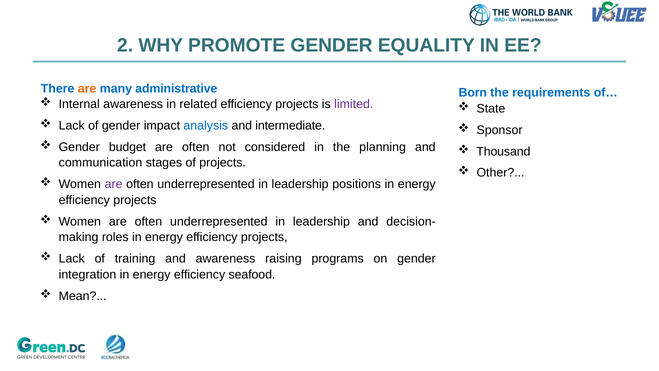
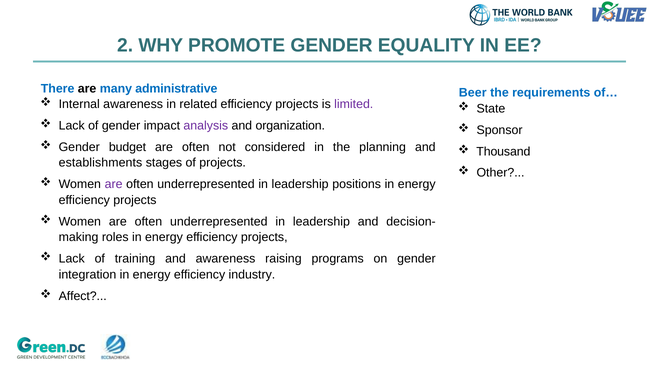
are colour: orange -> black (87, 88)
Born: Born -> Beer (473, 93)
analysis colour: blue -> purple (206, 126)
intermediate: intermediate -> organization (290, 126)
communication: communication -> establishments (100, 163)
seafood: seafood -> industry (252, 274)
Mean: Mean -> Affect (83, 296)
